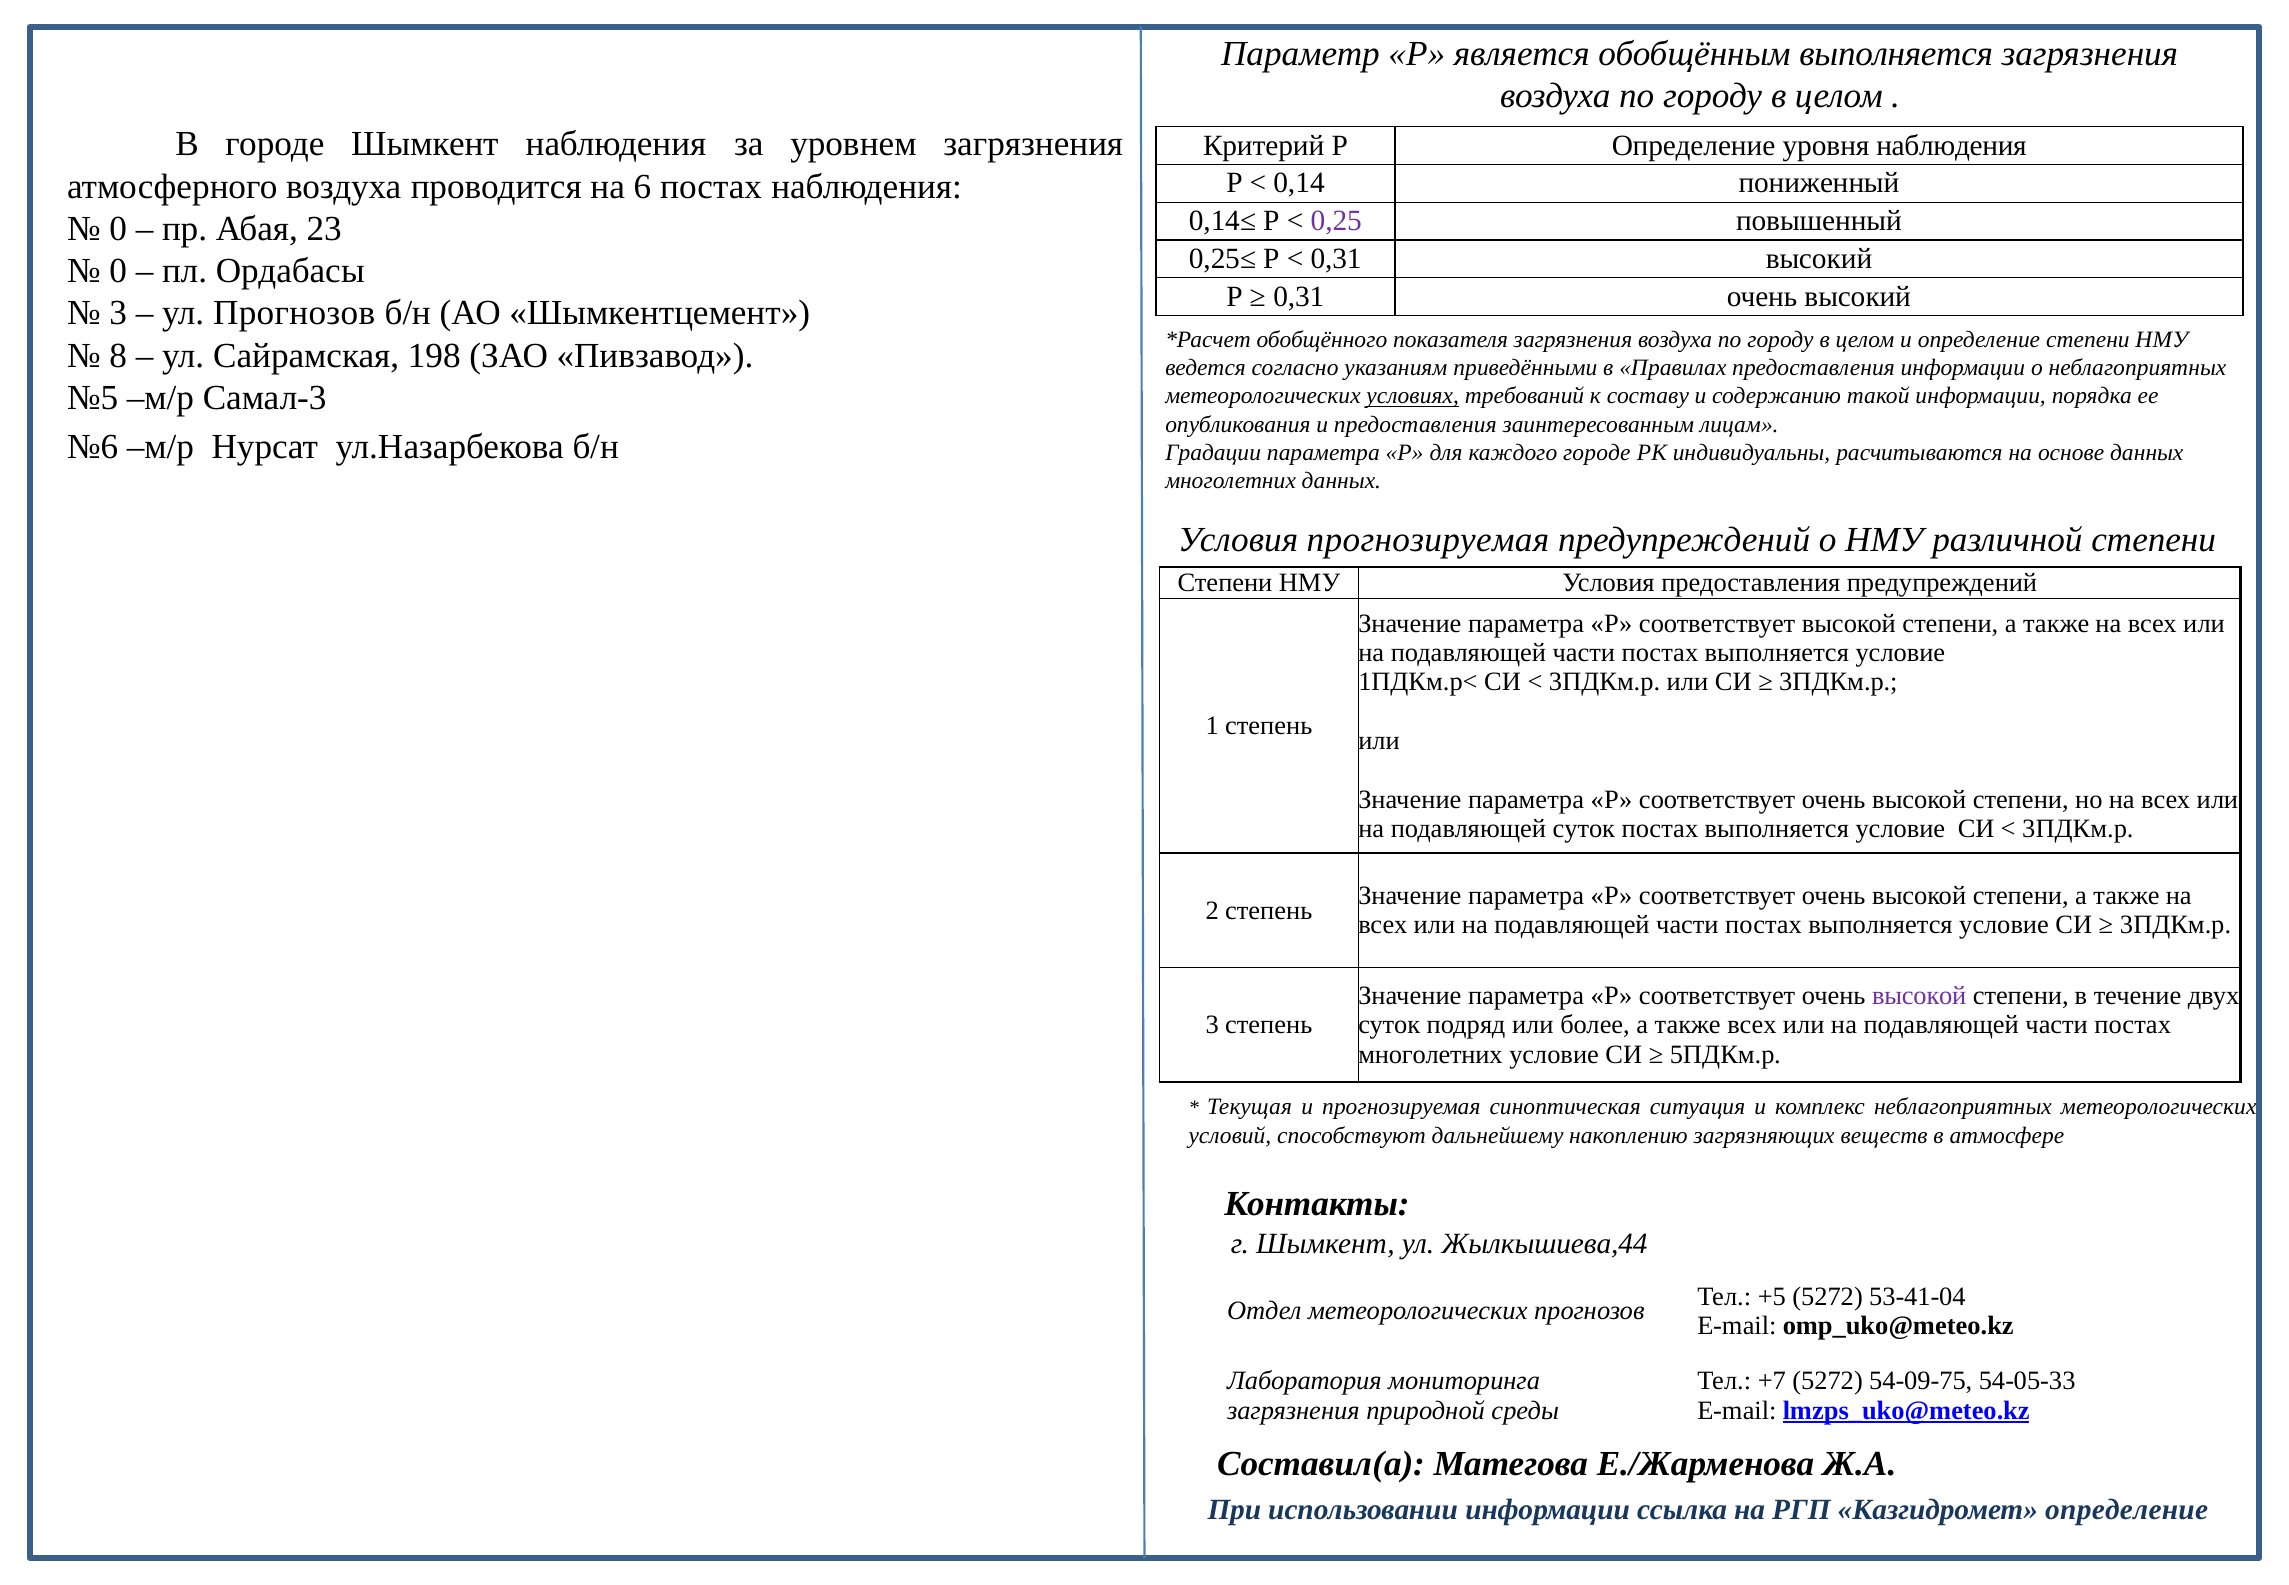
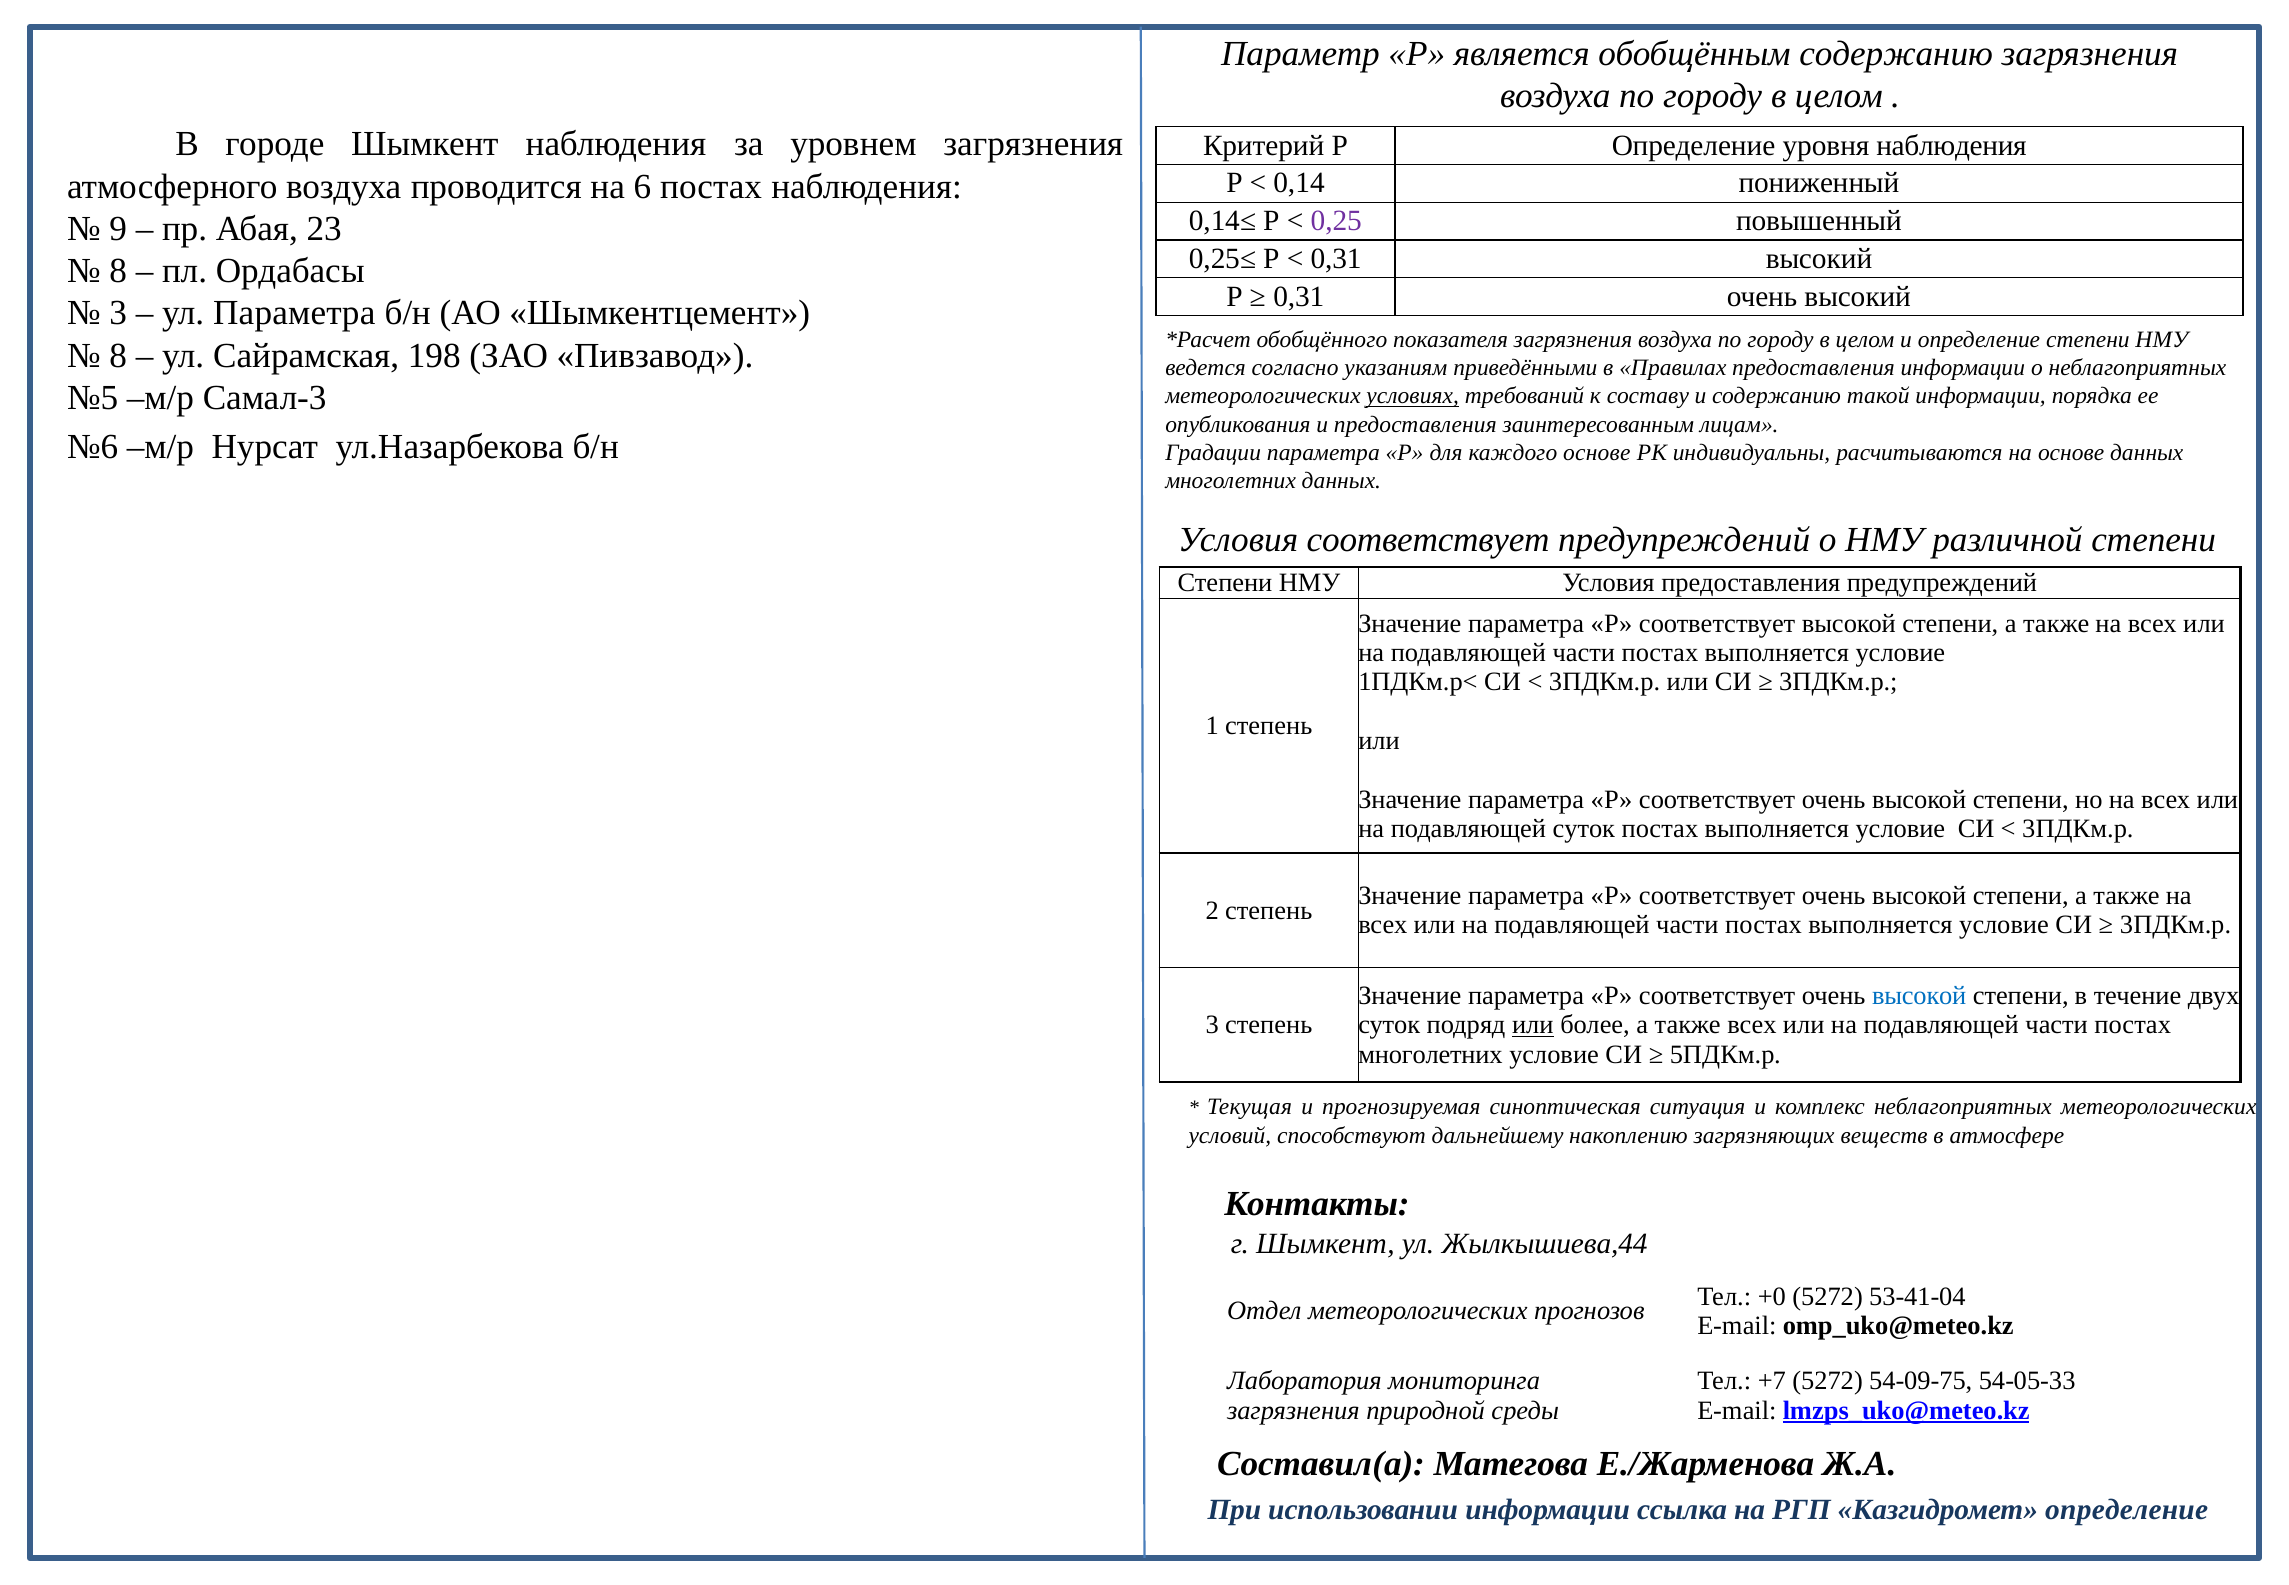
обобщённым выполняется: выполняется -> содержанию (1896, 54)
0: 0 -> 9 (118, 229)
0: 0 -> 8 (118, 271)
ул Прогнозов: Прогнозов -> Параметра (294, 313)
каждого городе: городе -> основе (1597, 452)
Условия прогнозируемая: прогнозируемая -> соответствует (1428, 540)
высокой colour: purple -> blue (1919, 996)
или underline: none -> present (1533, 1025)
+5: +5 -> +0 (1772, 1296)
